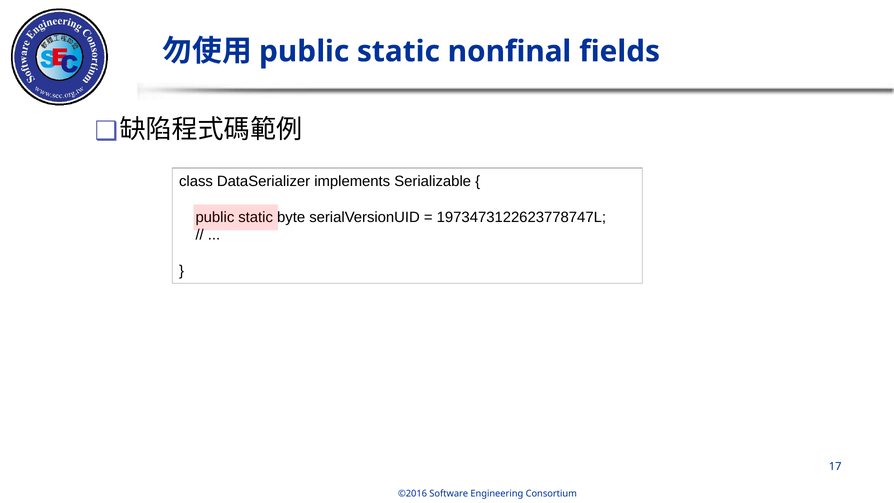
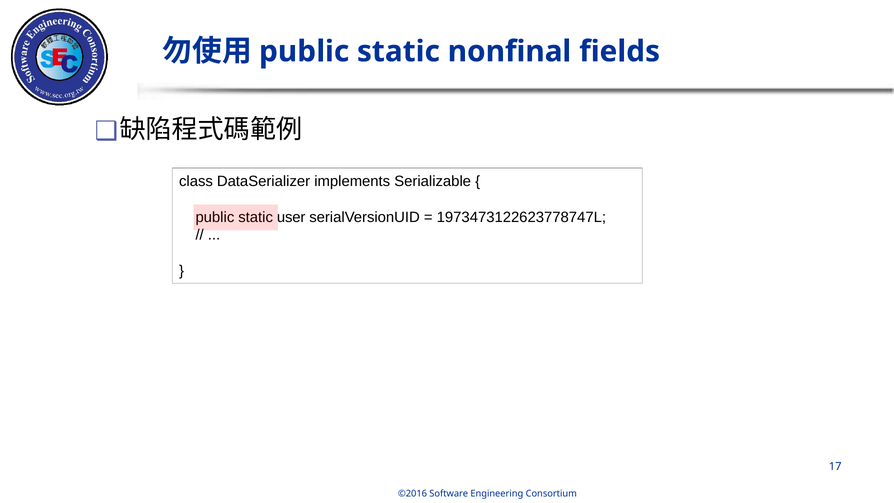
byte: byte -> user (291, 217)
